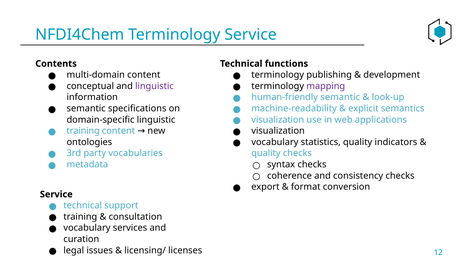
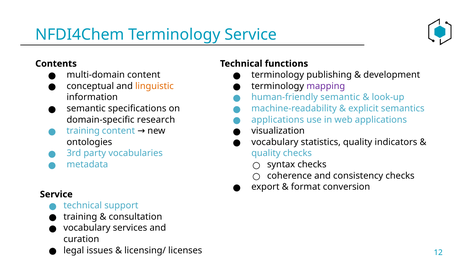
linguistic colour: purple -> orange (155, 86)
visualization: visualization -> applications (278, 120)
domain-specific linguistic: linguistic -> research (156, 120)
